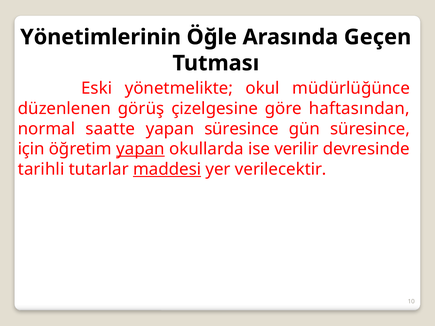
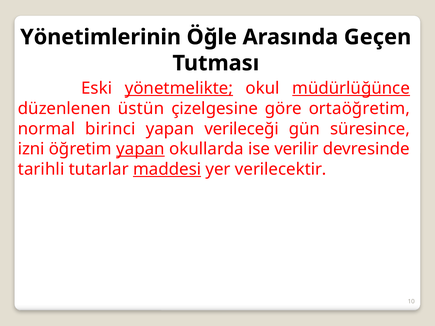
yönetmelikte underline: none -> present (179, 88)
müdürlüğünce underline: none -> present (351, 88)
görüş: görüş -> üstün (141, 109)
haftasından: haftasından -> ortaöğretim (359, 109)
saatte: saatte -> birinci (110, 129)
yapan süresince: süresince -> verileceği (242, 129)
için: için -> izni (31, 149)
